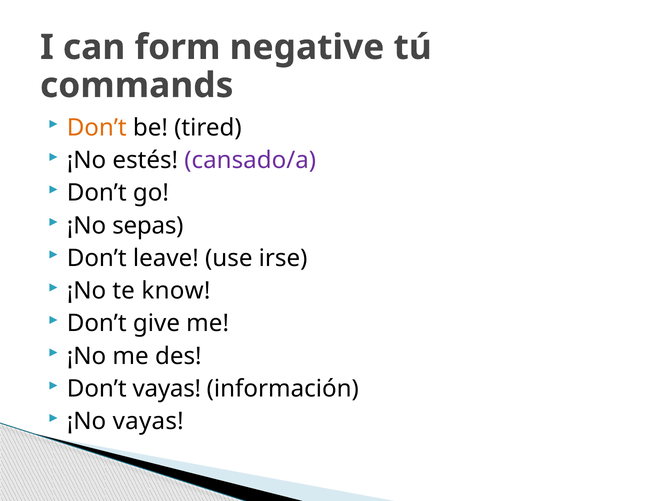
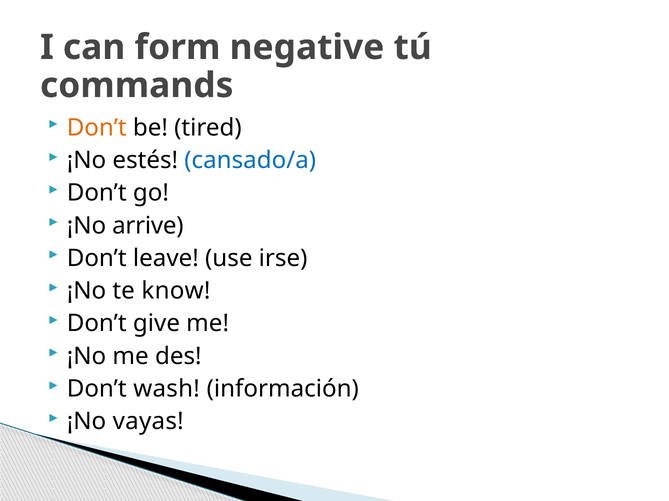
cansado/a colour: purple -> blue (250, 161)
sepas: sepas -> arrive (148, 226)
Don’t vayas: vayas -> wash (167, 389)
